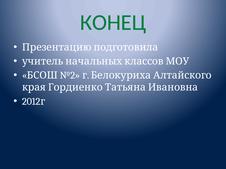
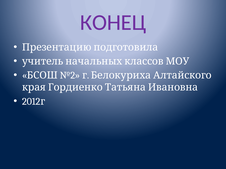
КОНЕЦ colour: green -> purple (113, 22)
